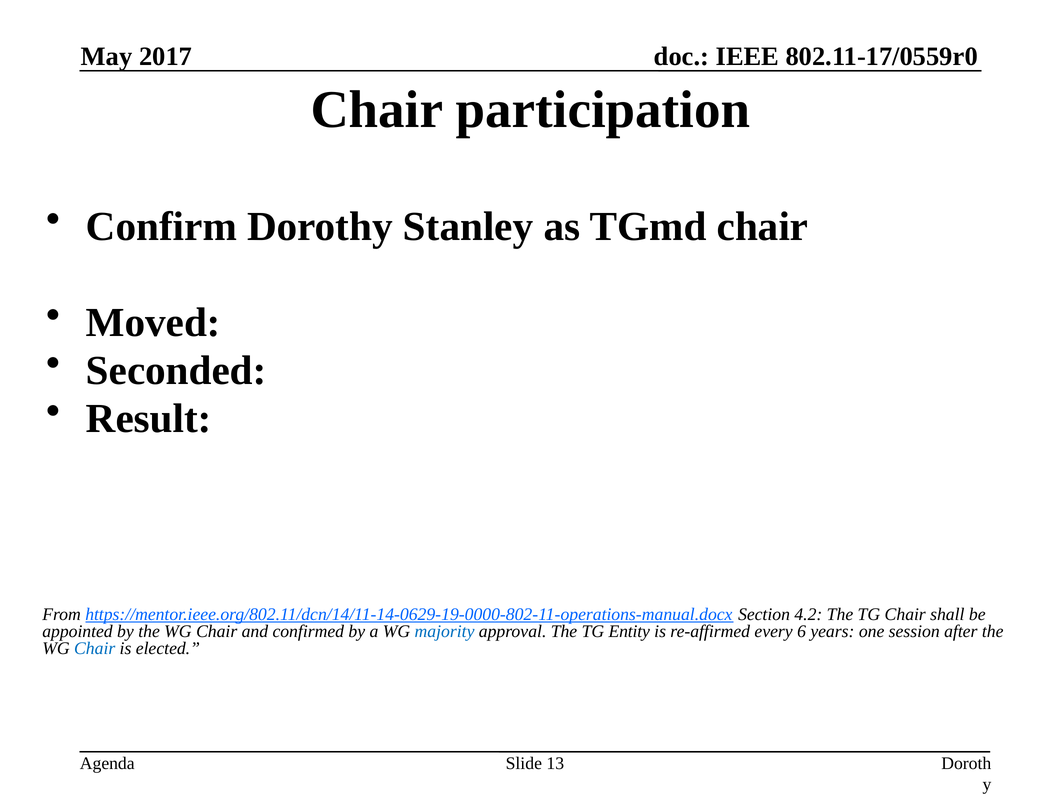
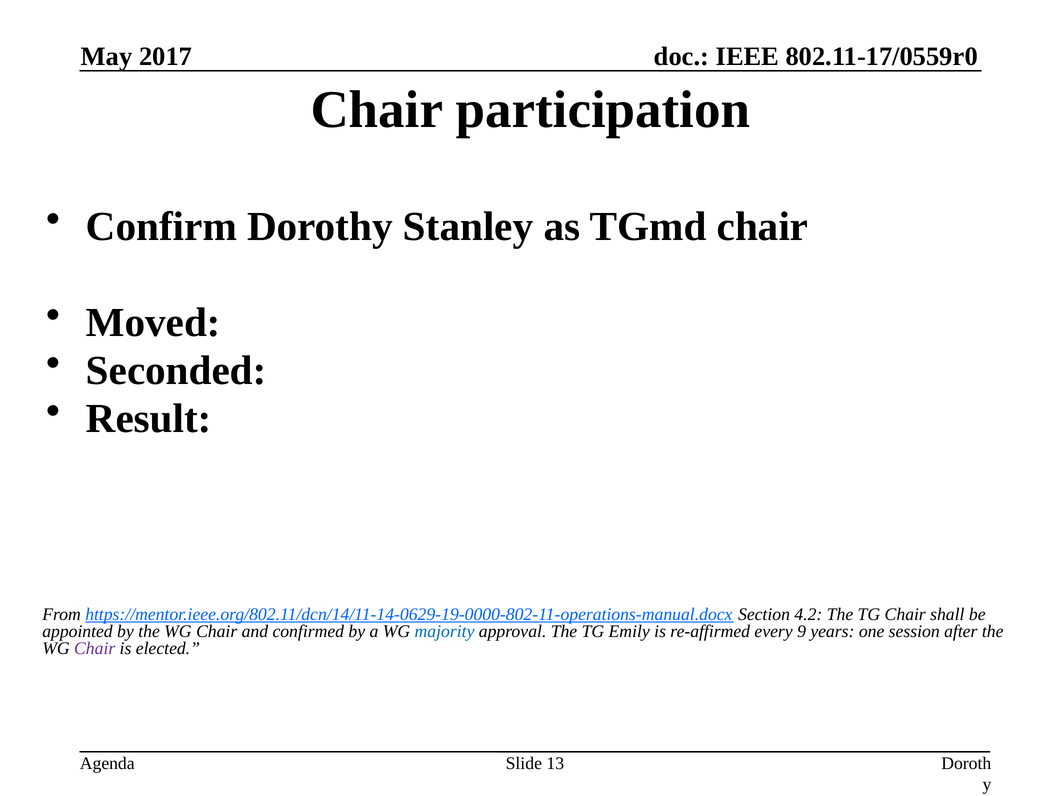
Entity: Entity -> Emily (629, 631)
6: 6 -> 9 (802, 631)
Chair colour: blue -> purple (95, 648)
